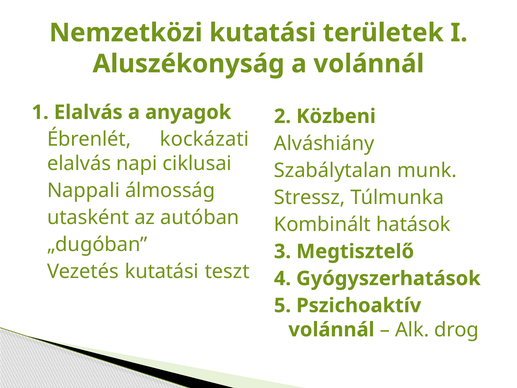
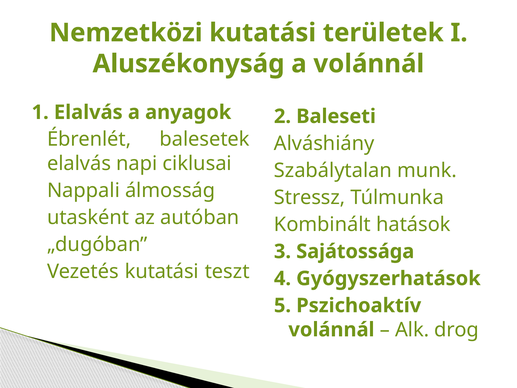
Közbeni: Közbeni -> Baleseti (336, 116)
kockázati: kockázati -> balesetek (205, 139)
Megtisztelő: Megtisztelő -> Sajátossága (355, 251)
